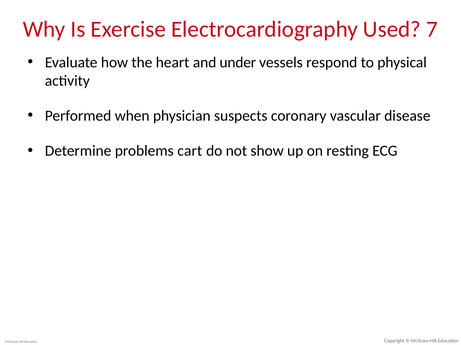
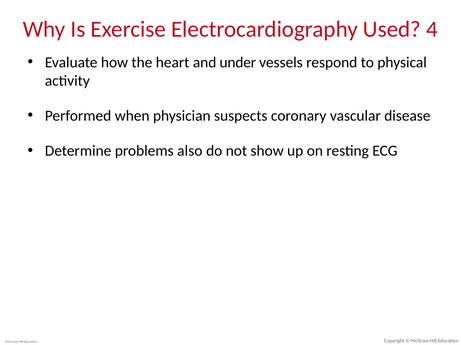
7: 7 -> 4 (432, 29)
cart: cart -> also (190, 151)
